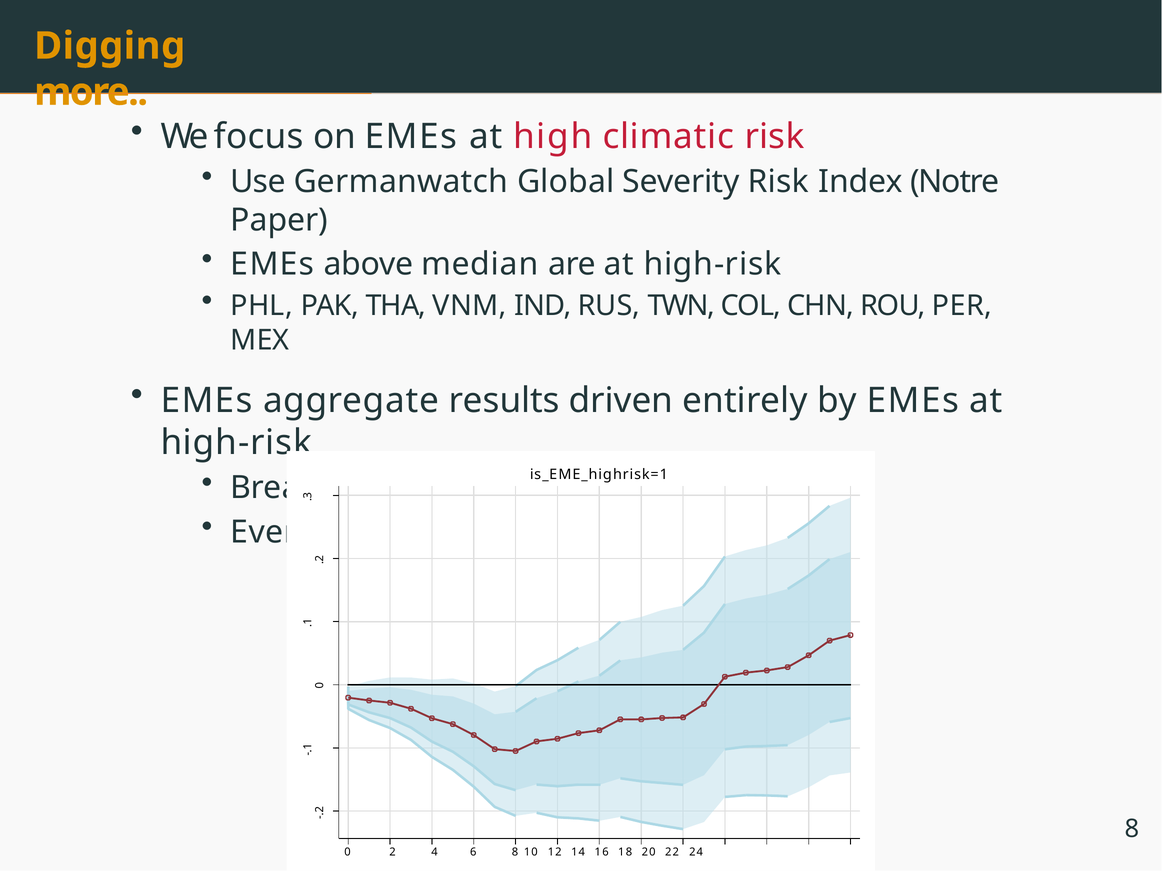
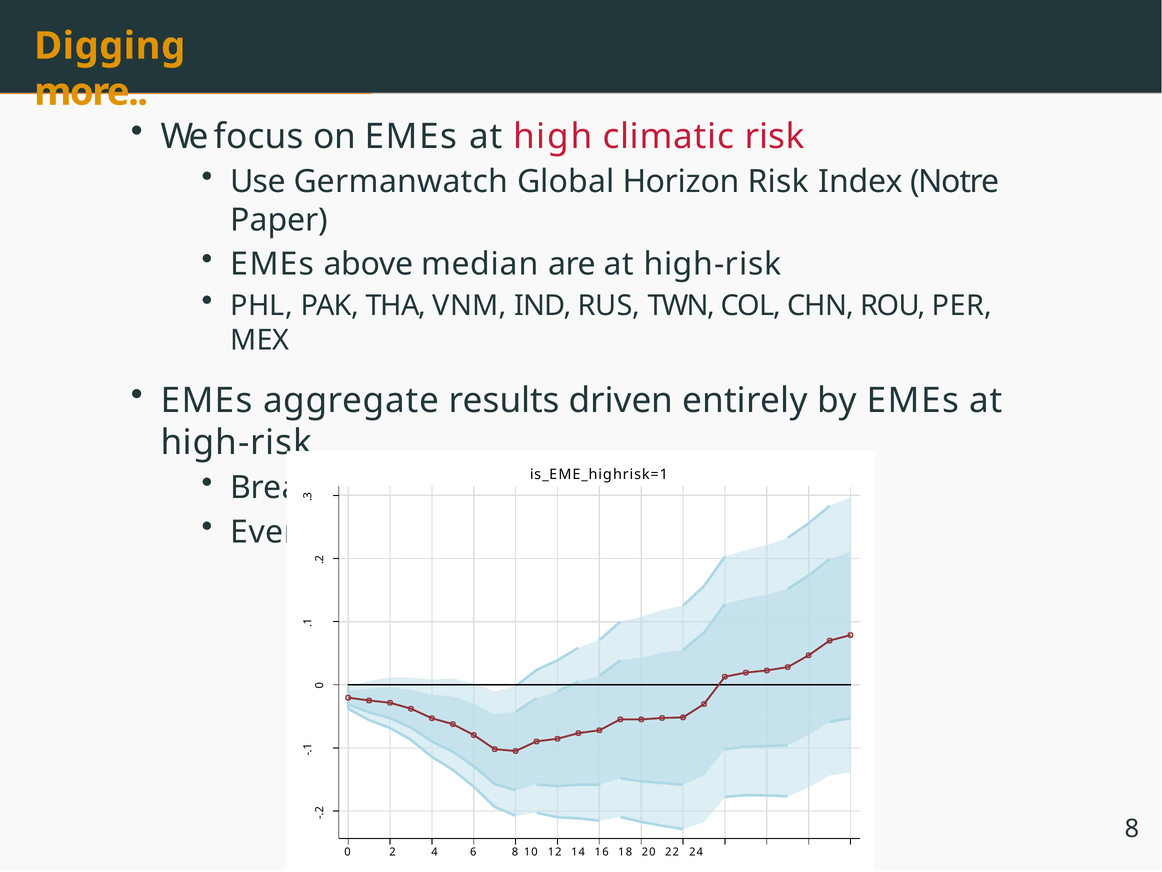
Global Severity: Severity -> Horizon (681, 182)
